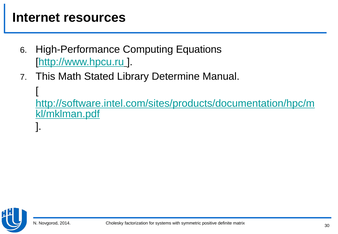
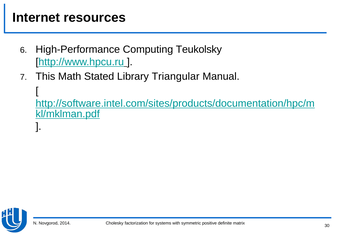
Equations: Equations -> Teukolsky (199, 49)
Determine: Determine -> Triangular (176, 76)
